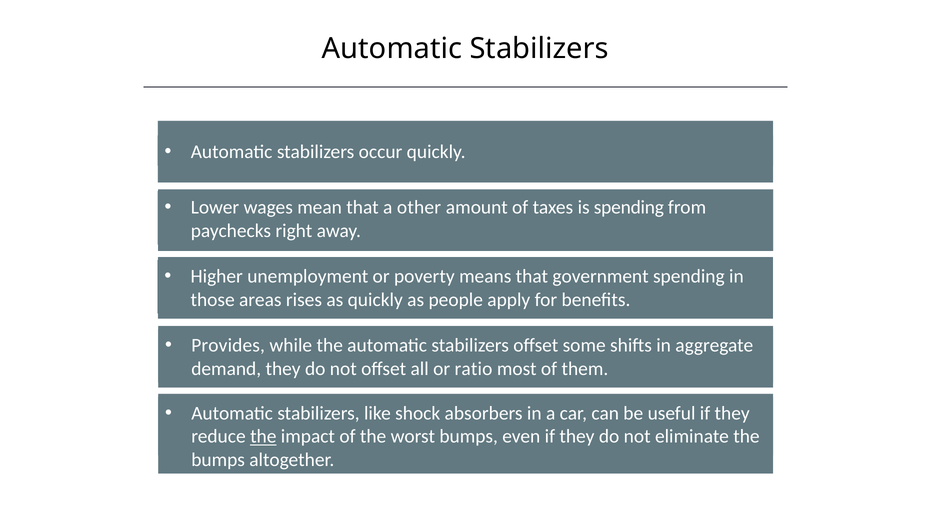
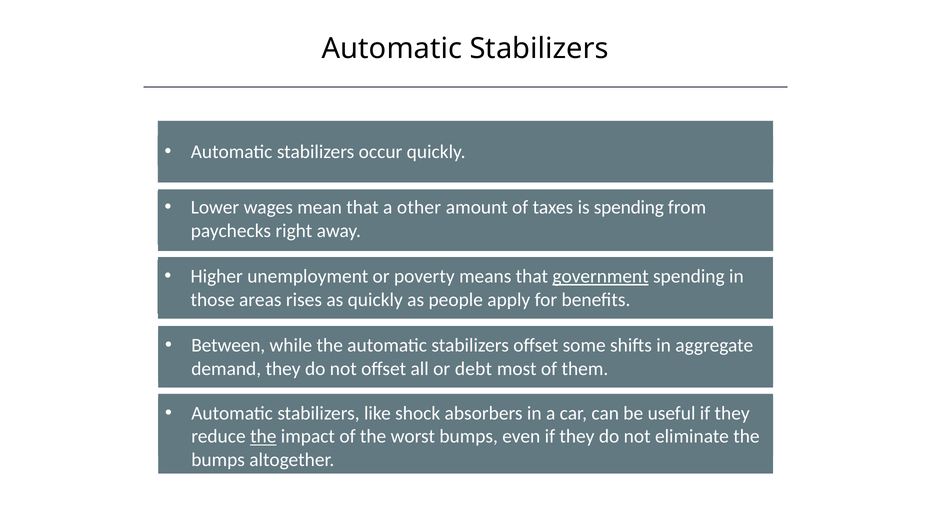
government underline: none -> present (601, 276)
Provides: Provides -> Between (228, 345)
ratio: ratio -> debt (473, 368)
